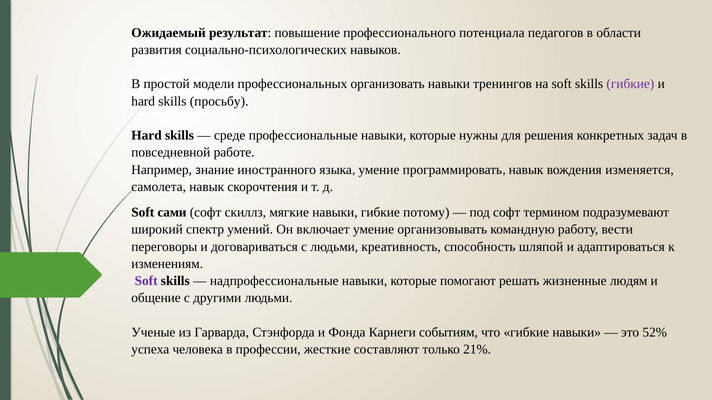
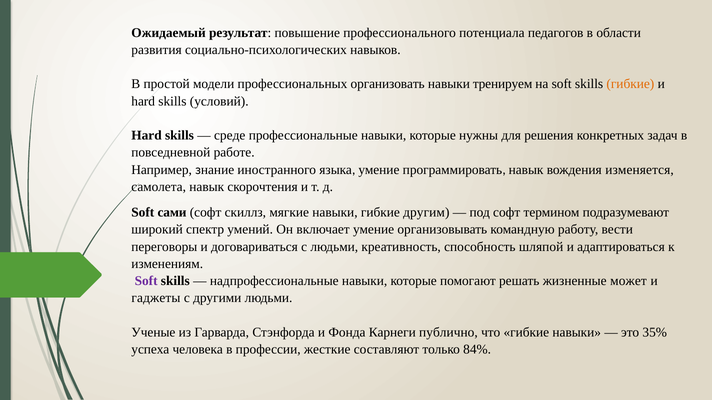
тренингов: тренингов -> тренируем (503, 84)
гибкие colour: purple -> orange (630, 84)
просьбу: просьбу -> условий (219, 101)
потому: потому -> другим (426, 213)
людям: людям -> может (628, 281)
общение: общение -> гаджеты (156, 298)
событиям: событиям -> публично (448, 333)
52%: 52% -> 35% (655, 333)
21%: 21% -> 84% (477, 350)
